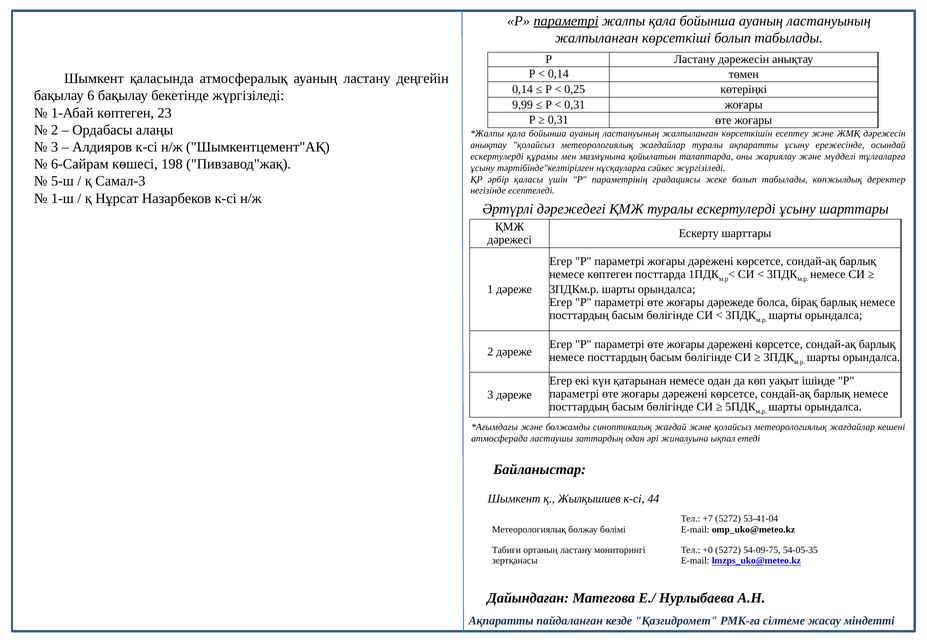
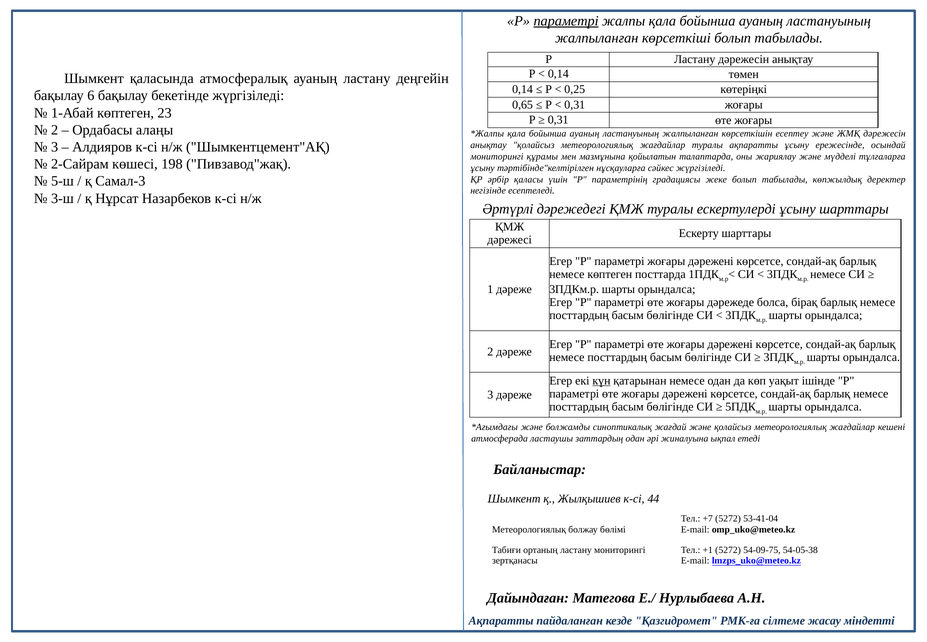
9,99: 9,99 -> 0,65 (523, 105)
ескертулерді: ескертулерді -> мониторингі (497, 157)
6-Сайрам: 6-Сайрам -> 2-Сайрам (80, 164)
1-ш: 1-ш -> 3-ш (62, 198)
күн underline: none -> present (601, 381)
+0: +0 -> +1 (708, 550)
54-05-35: 54-05-35 -> 54-05-38 (800, 550)
